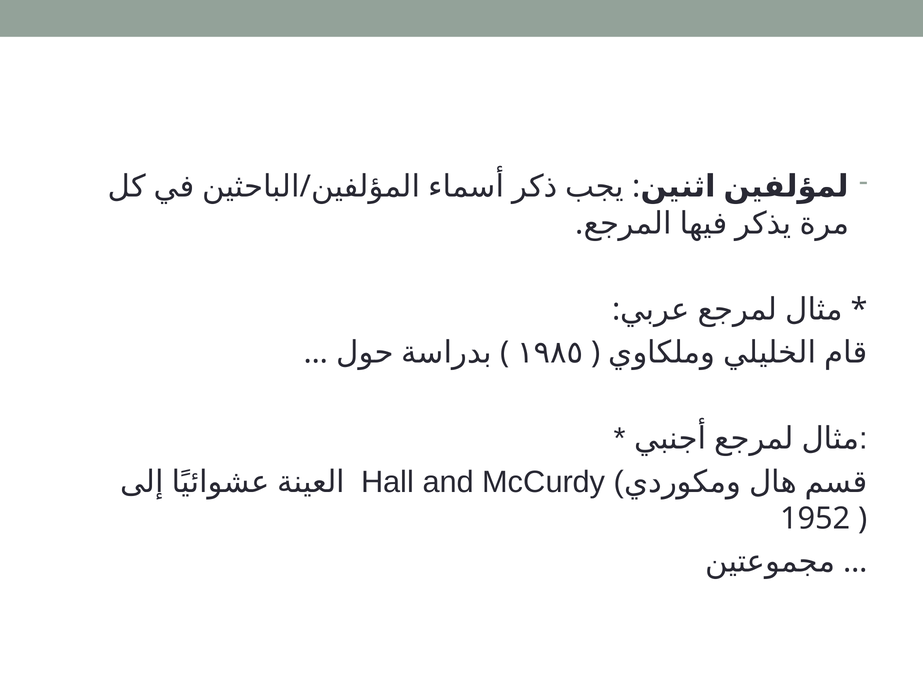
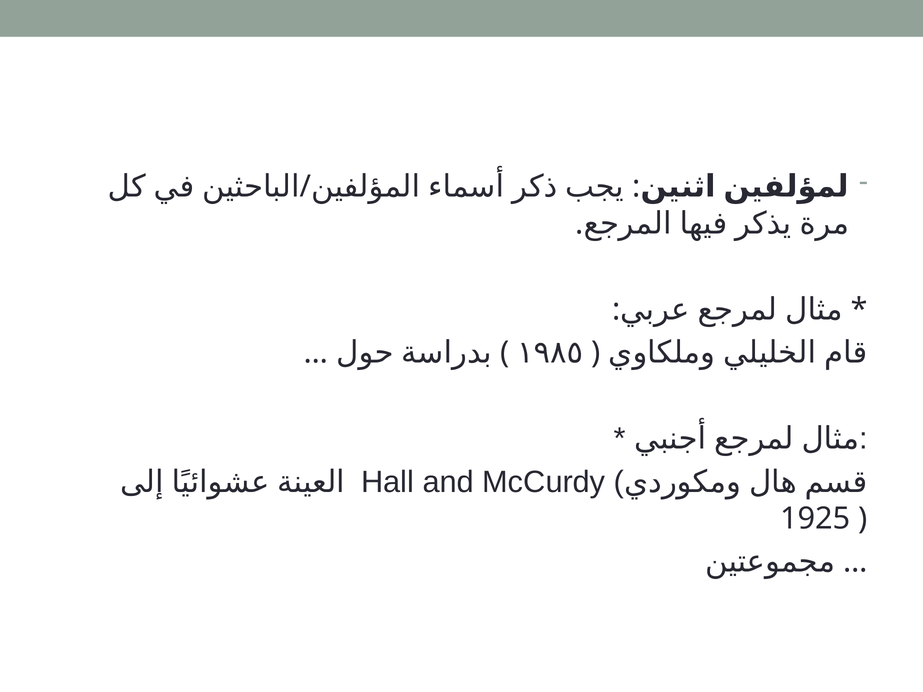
1952: 1952 -> 1925 (815, 519)
